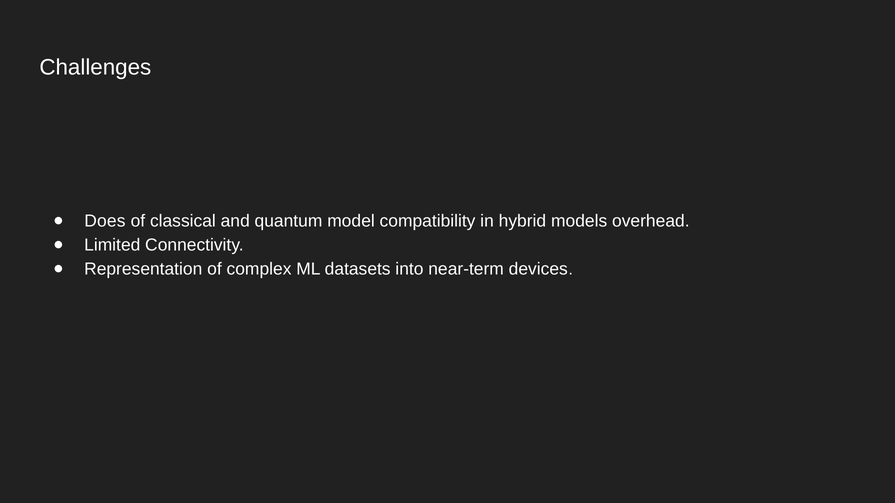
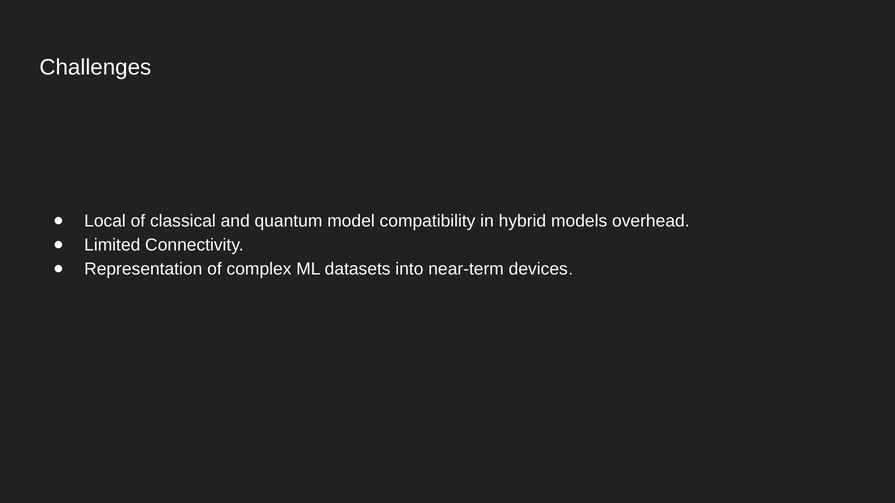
Does: Does -> Local (105, 221)
